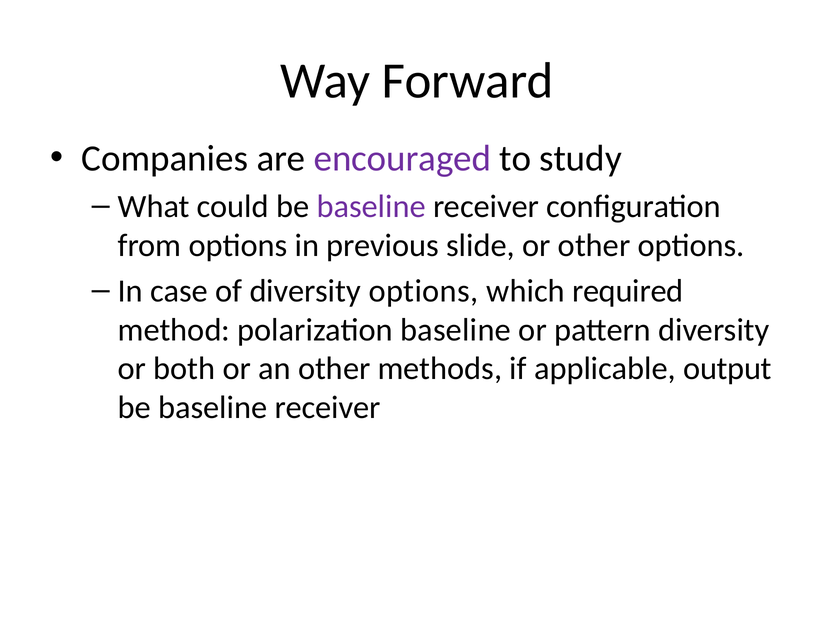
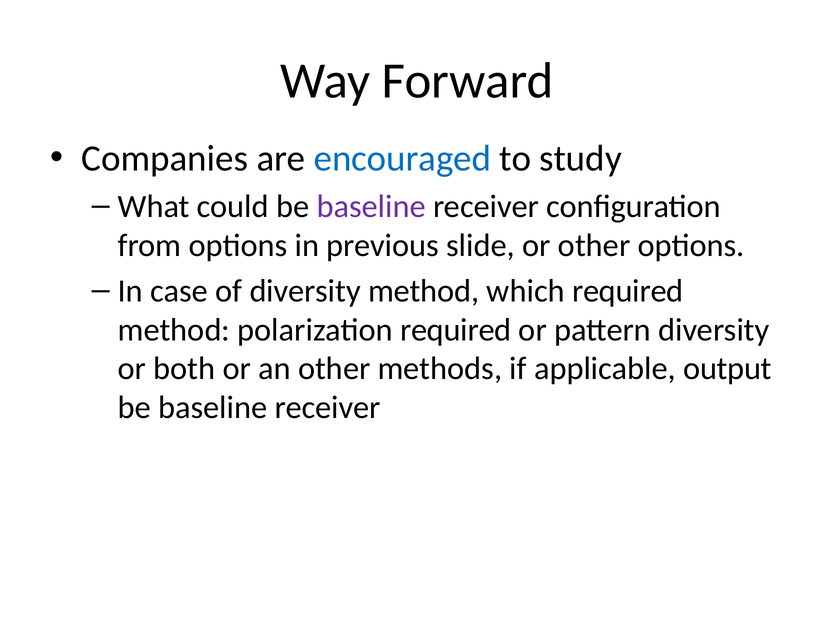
encouraged colour: purple -> blue (402, 158)
diversity options: options -> method (424, 291)
polarization baseline: baseline -> required (456, 330)
